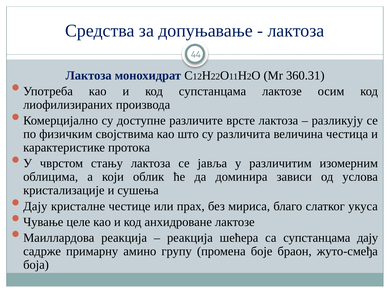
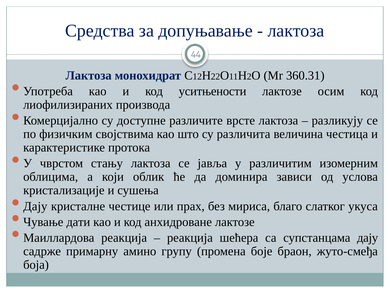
код супстанцама: супстанцама -> уситњености (213, 91)
целе: целе -> дати (78, 222)
